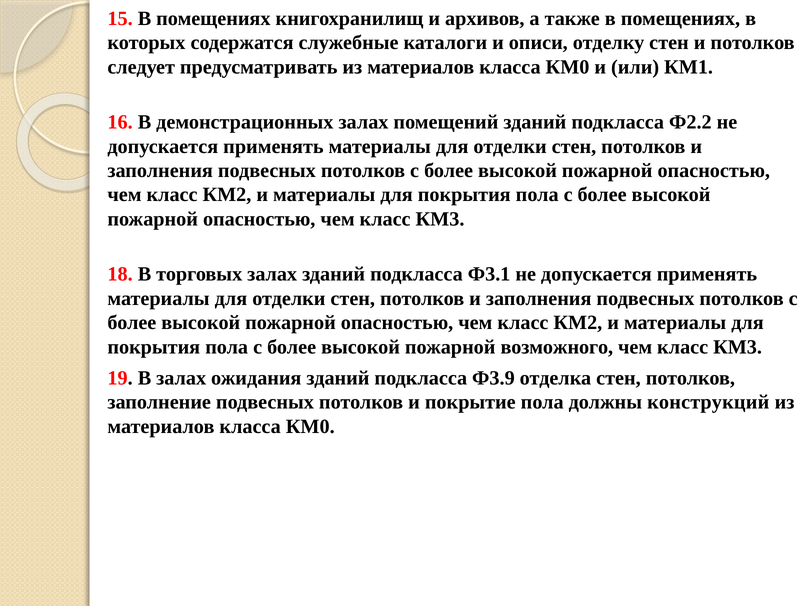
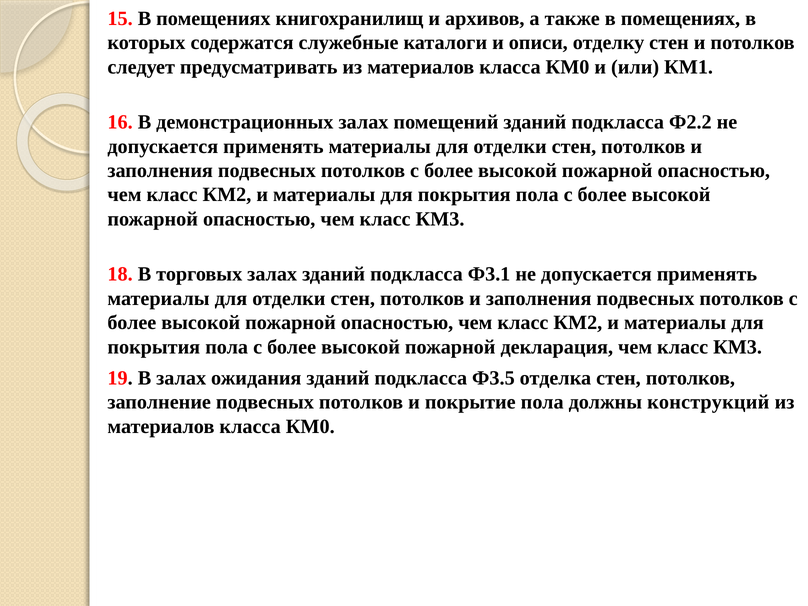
возможного: возможного -> декларация (557, 347)
Ф3.9: Ф3.9 -> Ф3.5 (493, 378)
